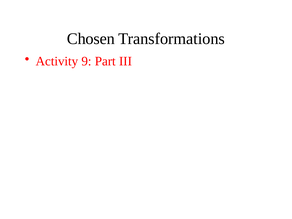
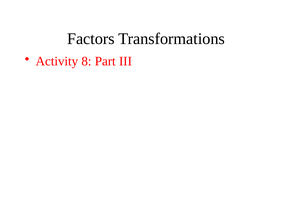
Chosen: Chosen -> Factors (91, 39)
9: 9 -> 8 (87, 61)
